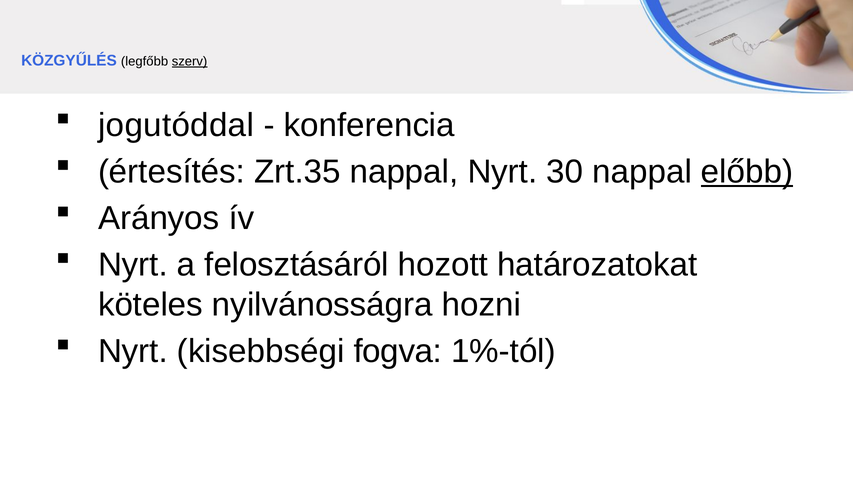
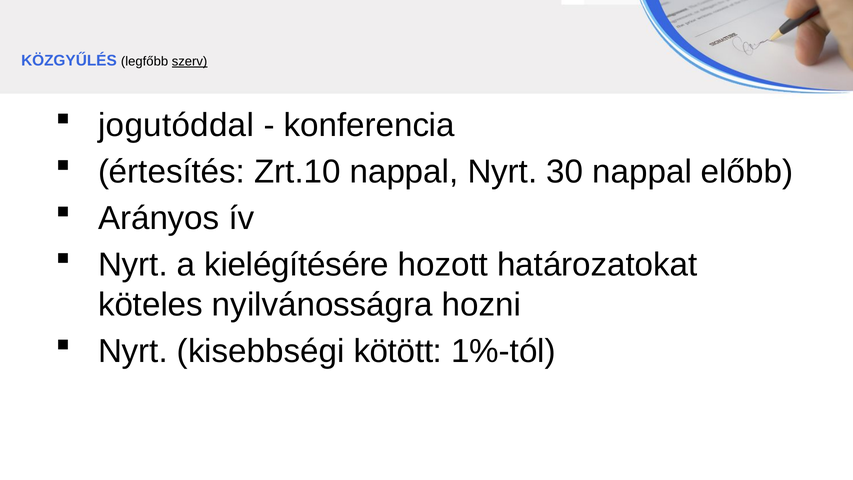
Zrt.35: Zrt.35 -> Zrt.10 (297, 172)
előbb underline: present -> none (747, 172)
felosztásáról: felosztásáról -> kielégítésére (297, 265)
fogva: fogva -> kötött (398, 351)
